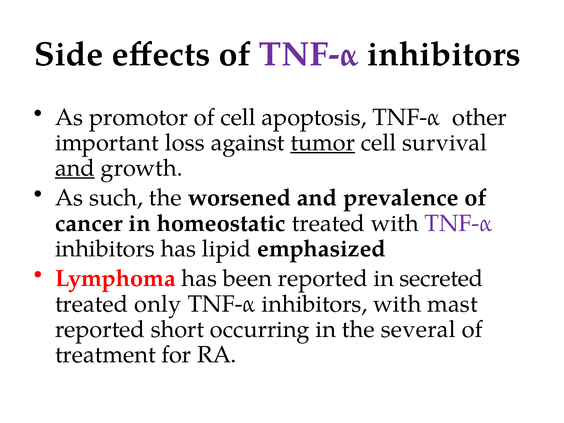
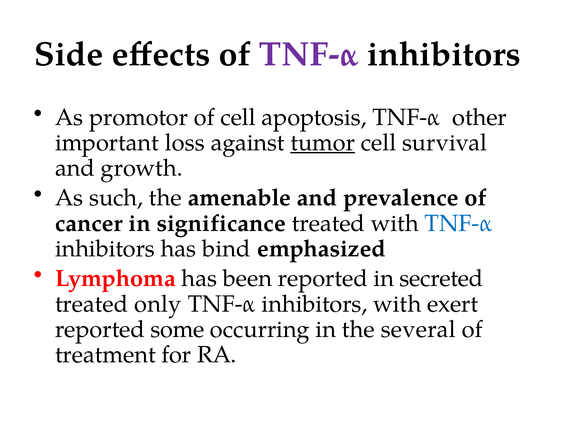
and underline: present -> none (75, 168)
worsened: worsened -> amenable (239, 198)
homeostatic: homeostatic -> significance (221, 223)
TNF-α colour: purple -> blue (459, 223)
lipid: lipid -> bind (226, 249)
mast: mast -> exert (453, 304)
short: short -> some (178, 329)
